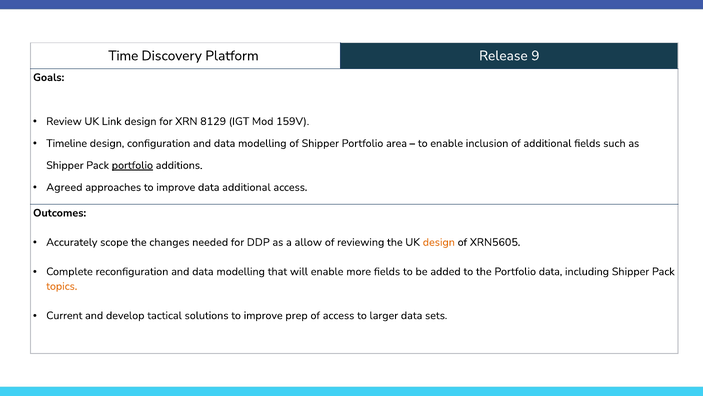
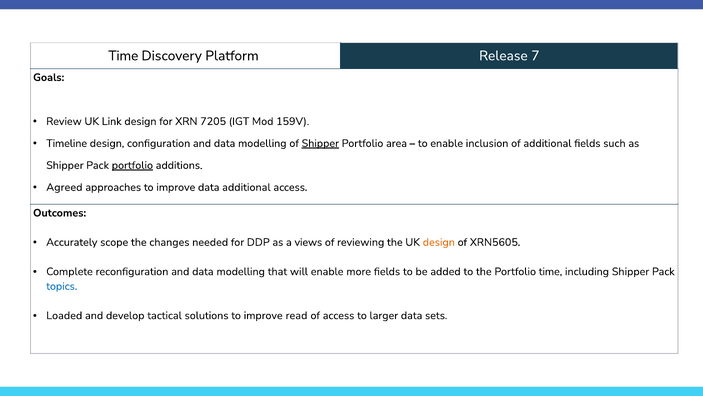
9: 9 -> 7 (535, 56)
8129: 8129 -> 7205 (213, 121)
Shipper underline: none -> present (320, 143)
allow: allow -> views (308, 242)
Portfolio data: data -> time (550, 271)
topics colour: orange -> blue (62, 286)
Current: Current -> Loaded (64, 315)
prep: prep -> read (296, 315)
